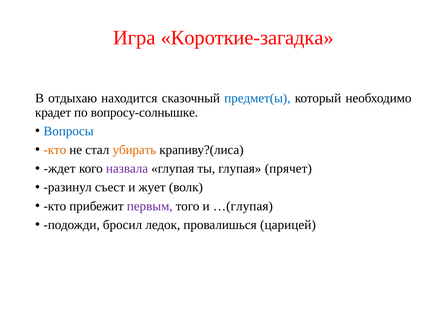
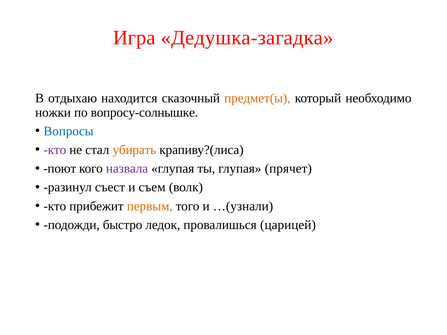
Короткие-загадка: Короткие-загадка -> Дедушка-загадка (247, 38)
предмет(ы colour: blue -> orange (257, 98)
крадет: крадет -> ножки (53, 113)
кто colour: orange -> purple (55, 150)
ждет: ждет -> поют (60, 169)
жует: жует -> съем (152, 187)
первым colour: purple -> orange (150, 206)
…(глупая: …(глупая -> …(узнали (243, 206)
бросил: бросил -> быстро (123, 225)
